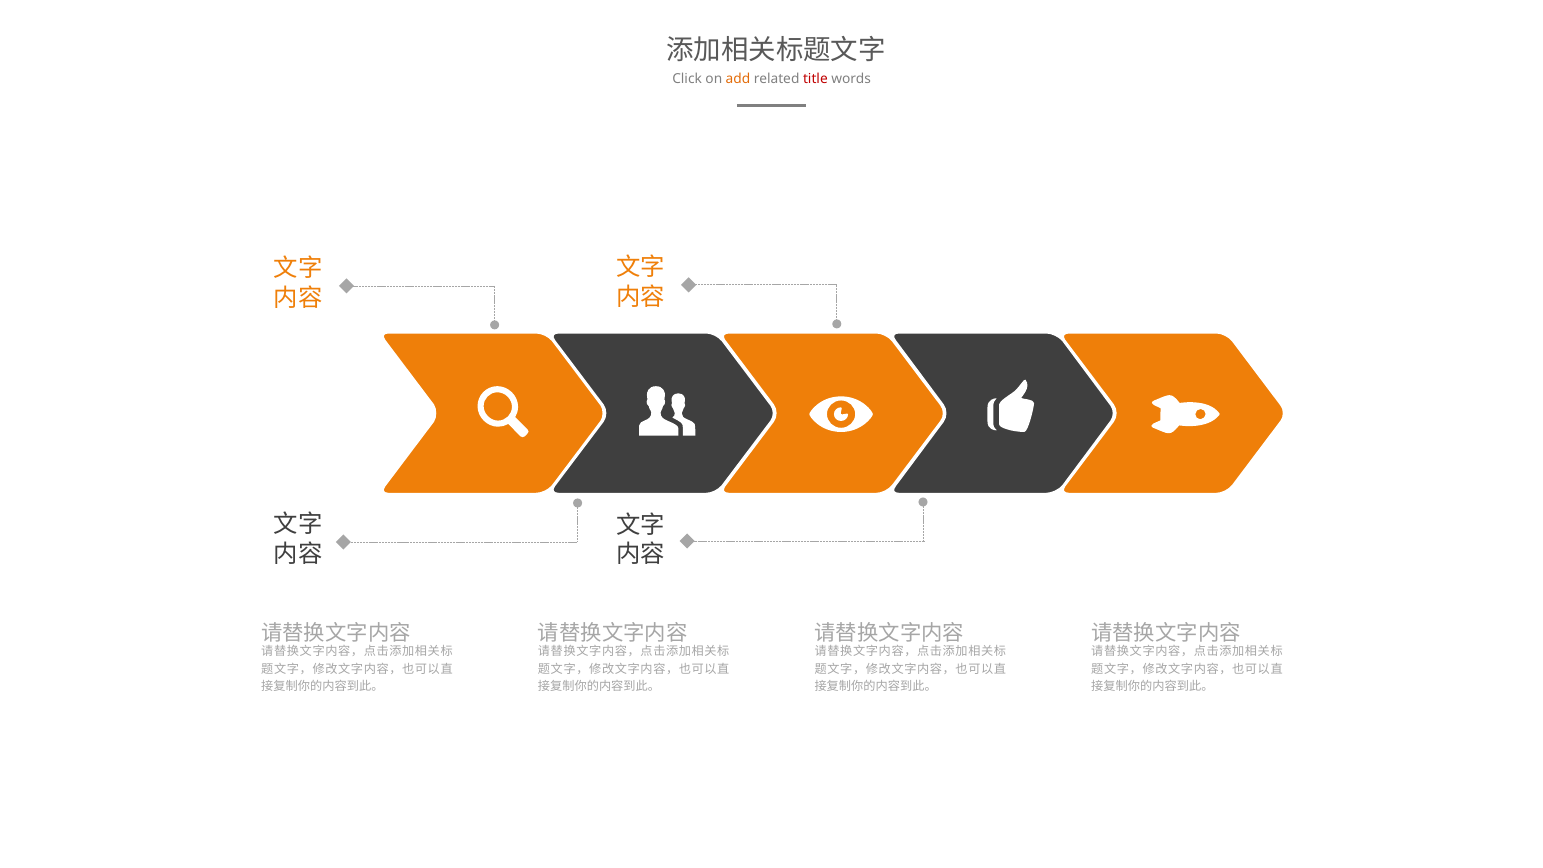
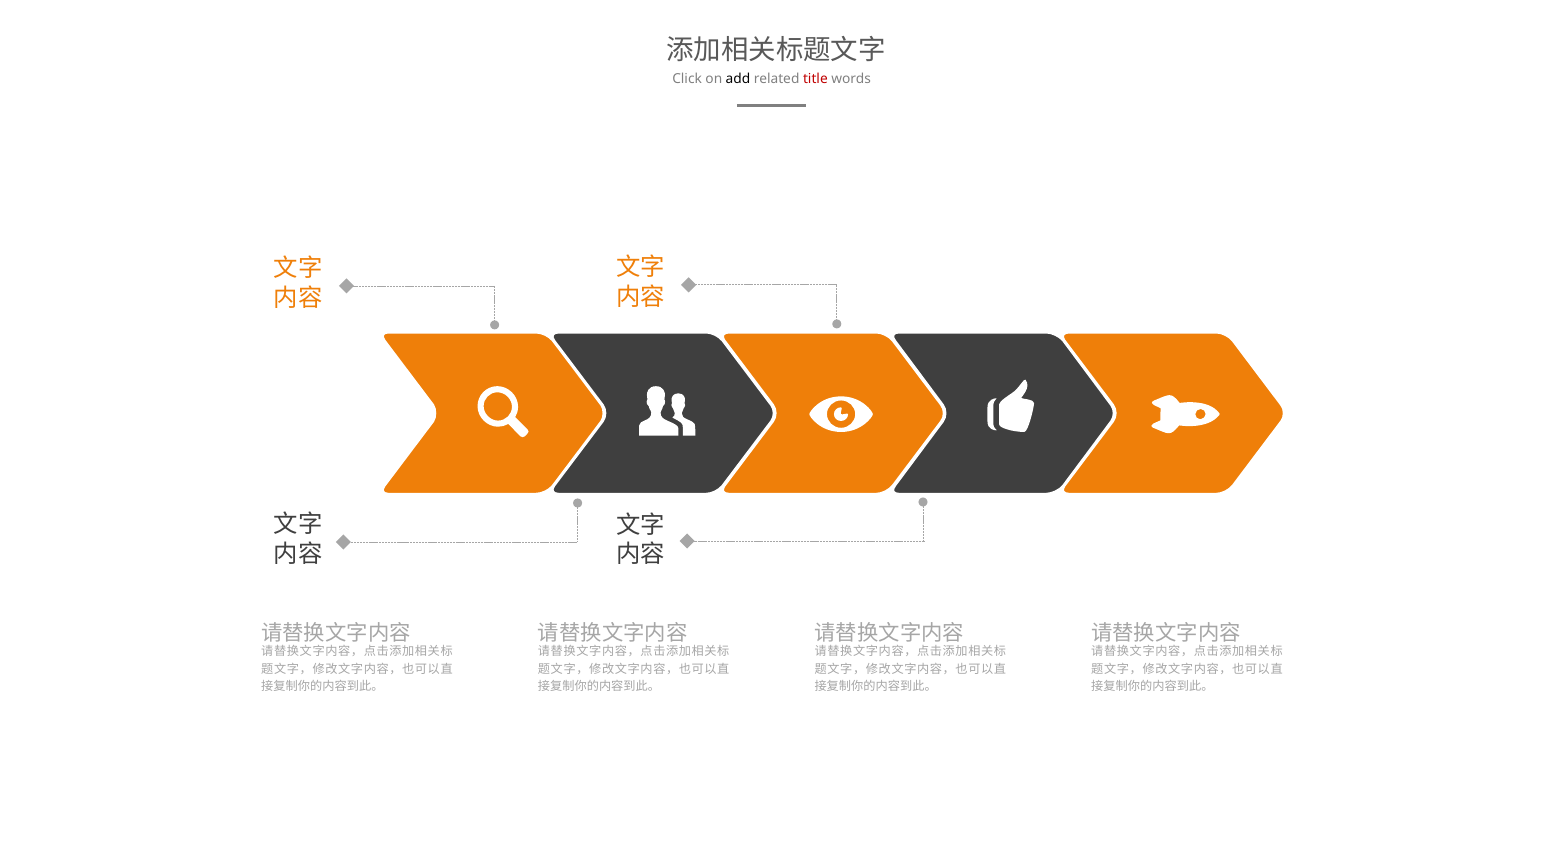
add colour: orange -> black (738, 79)
